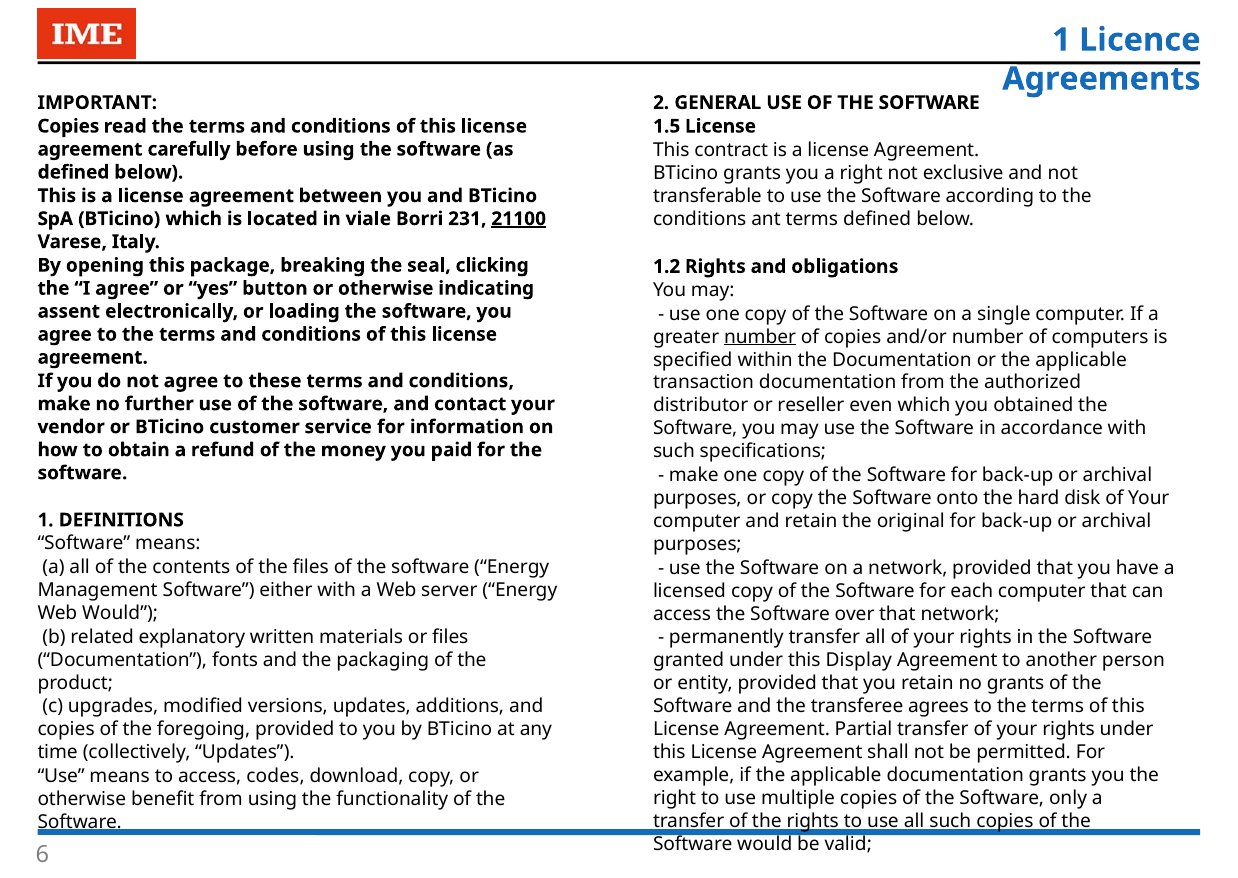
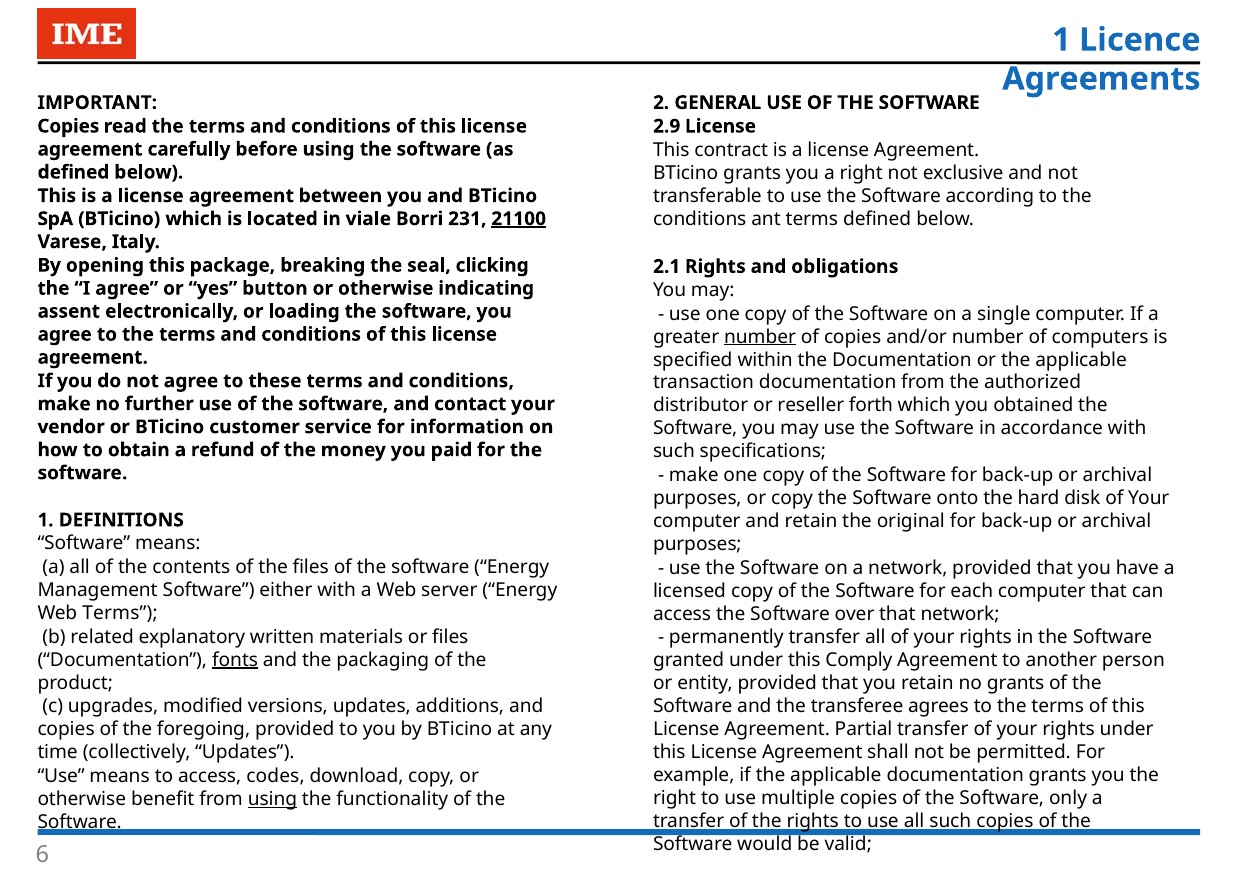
1.5: 1.5 -> 2.9 (667, 126)
1.2: 1.2 -> 2.1 (667, 267)
even: even -> forth (871, 406)
Web Would: Would -> Terms (120, 613)
fonts underline: none -> present (235, 660)
Display: Display -> Comply (859, 660)
using underline: none -> present (272, 799)
